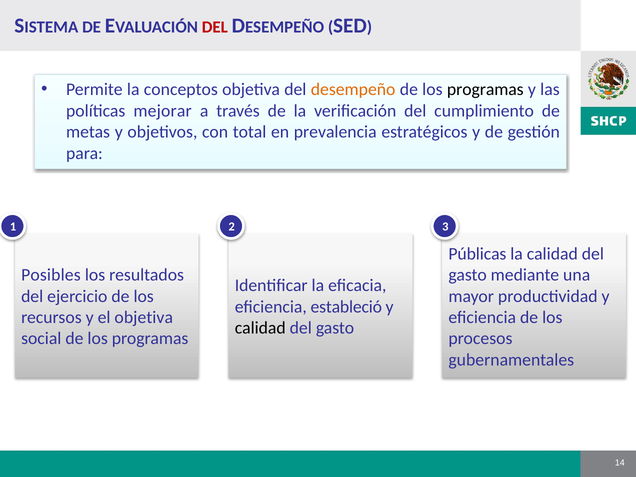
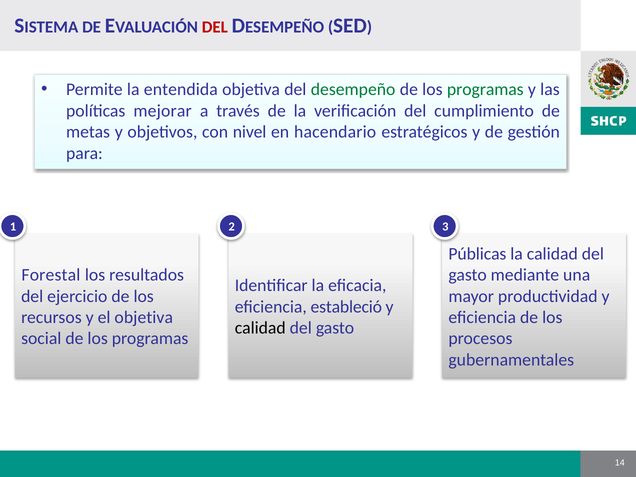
conceptos: conceptos -> entendida (181, 90)
desempeño colour: orange -> green (353, 90)
programas colour: black -> green (485, 90)
total: total -> nivel (250, 132)
prevalencia: prevalencia -> hacendario (335, 132)
Posibles: Posibles -> Forestal (51, 275)
